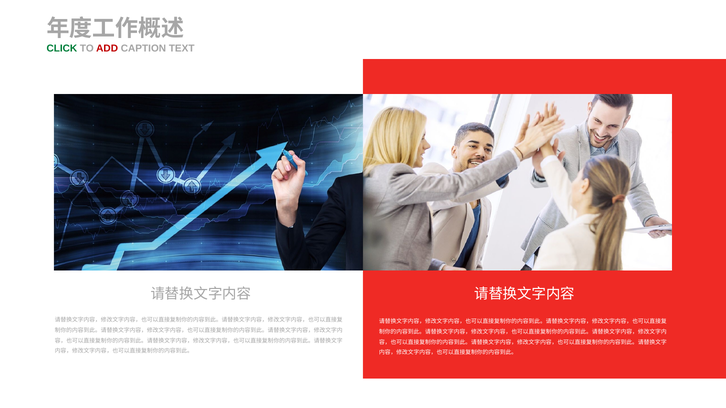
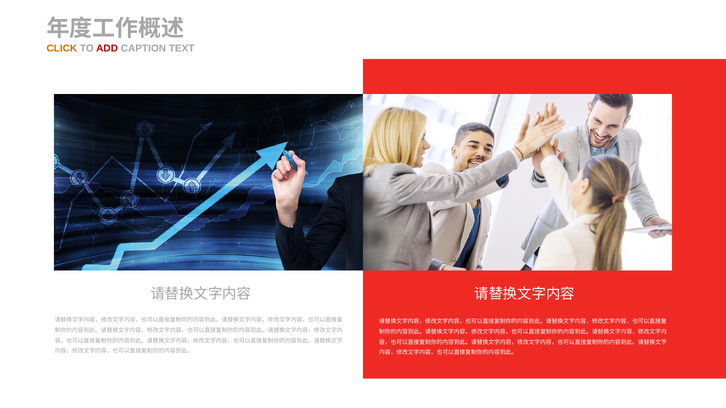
CLICK colour: green -> orange (62, 49)
